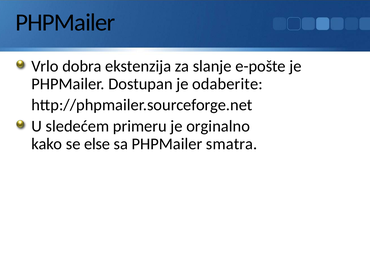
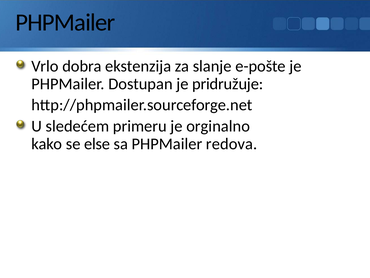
odaberite: odaberite -> pridružuje (228, 84)
smatra: smatra -> redova (232, 144)
